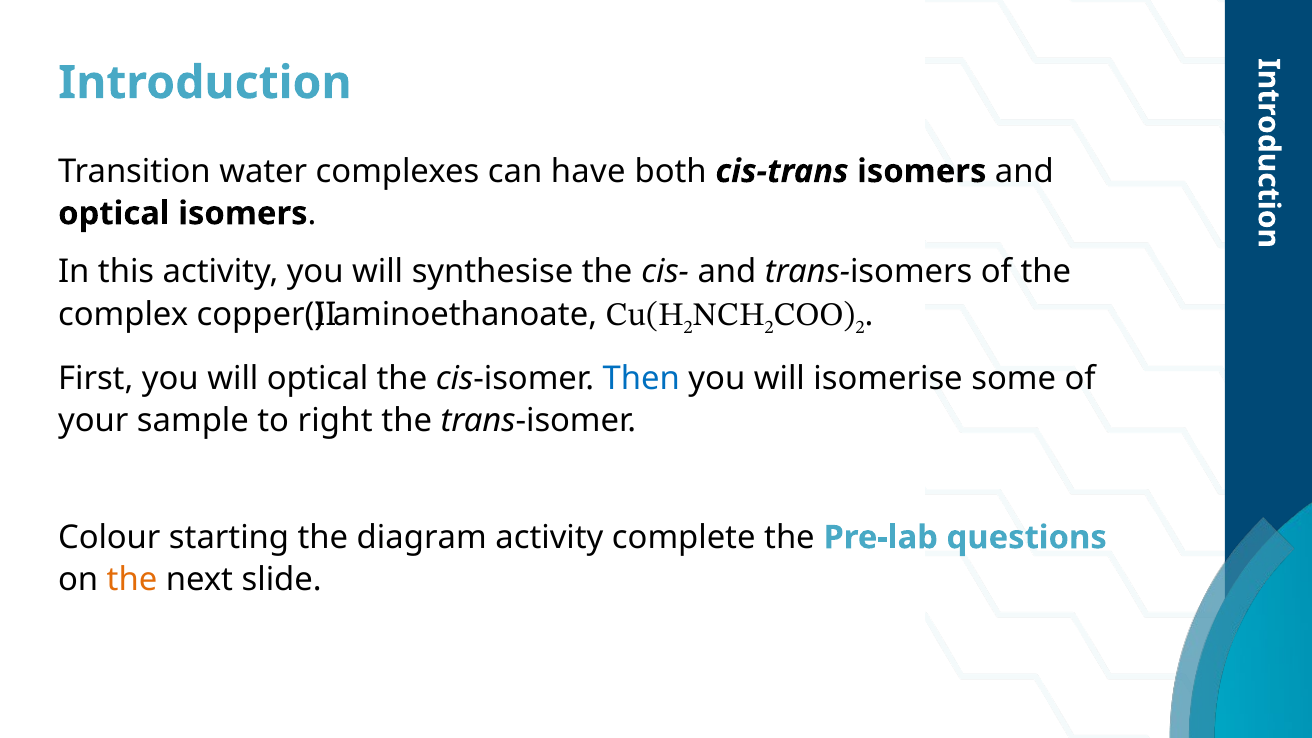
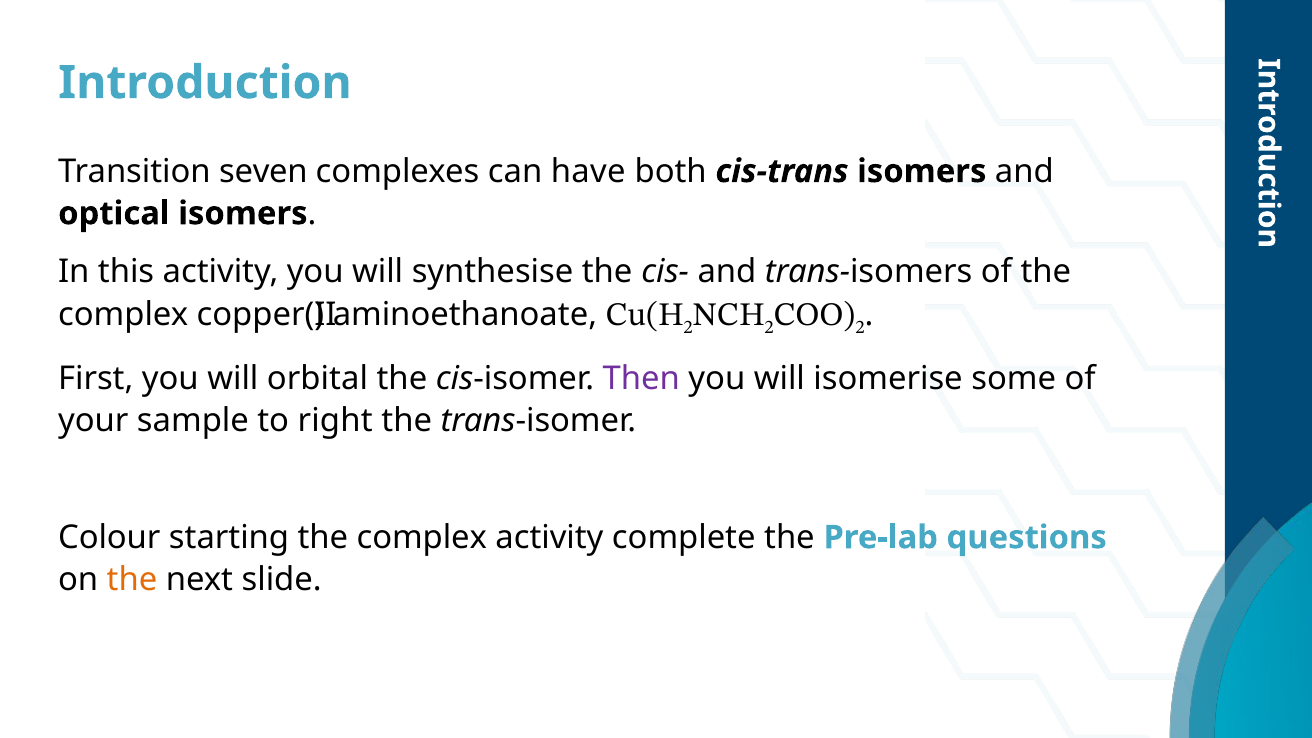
water: water -> seven (263, 171)
will optical: optical -> orbital (318, 378)
Then colour: blue -> purple (641, 378)
starting the diagram: diagram -> complex (422, 537)
